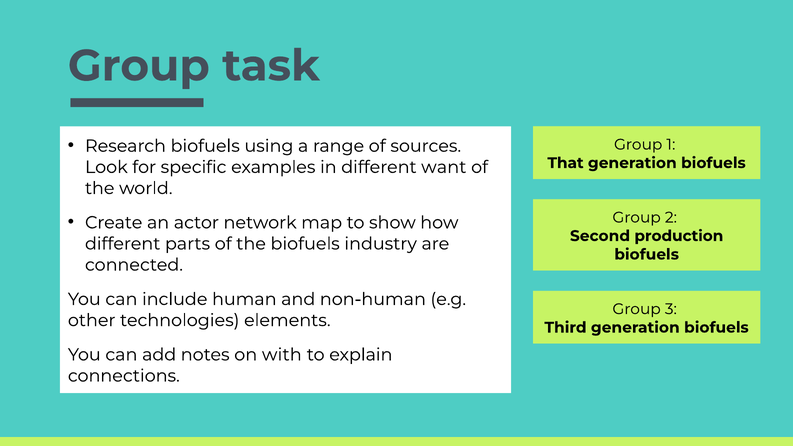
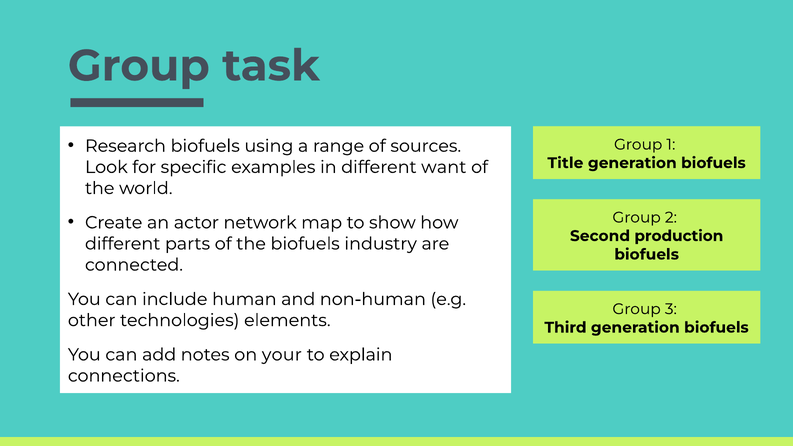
That: That -> Title (565, 163)
with: with -> your (282, 355)
